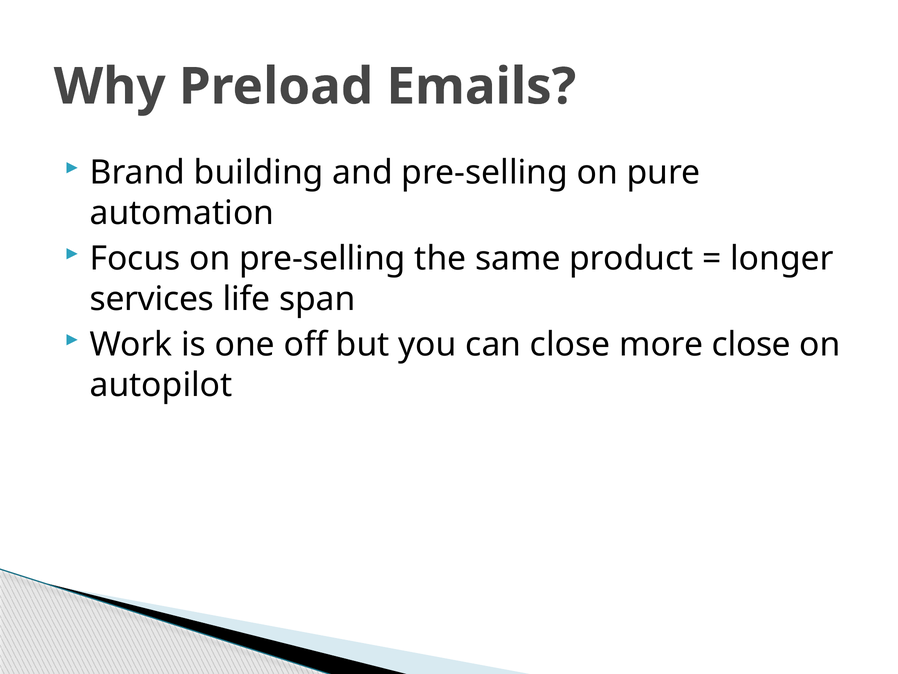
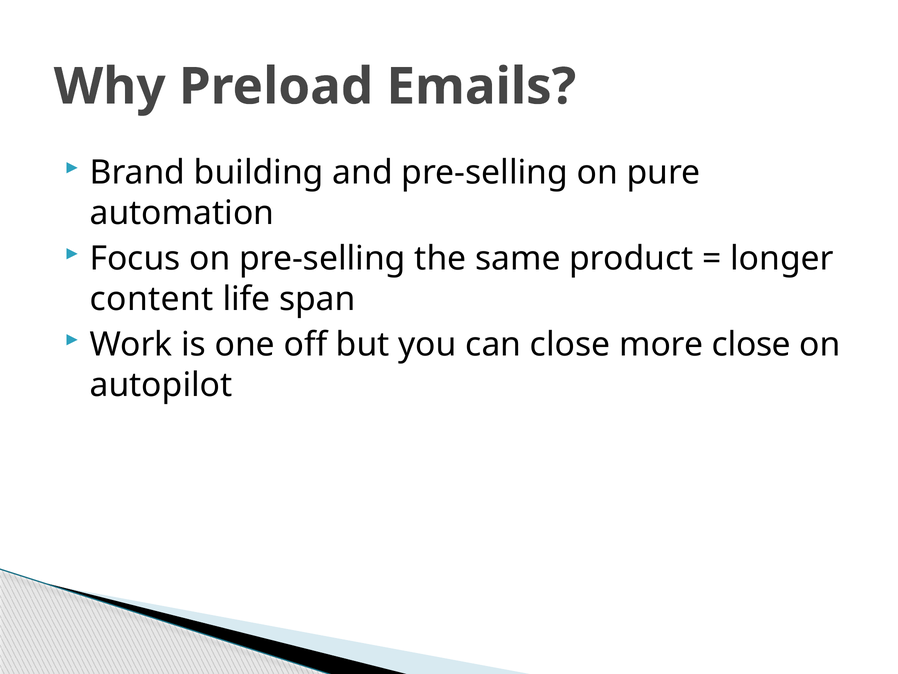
services: services -> content (152, 299)
